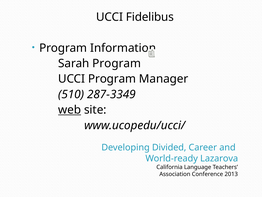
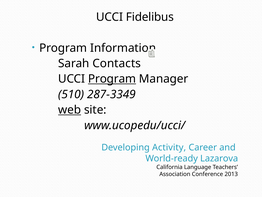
Sarah Program: Program -> Contacts (117, 63)
Program underline: none -> present (112, 79)
Divided: Divided -> Activity (169, 147)
